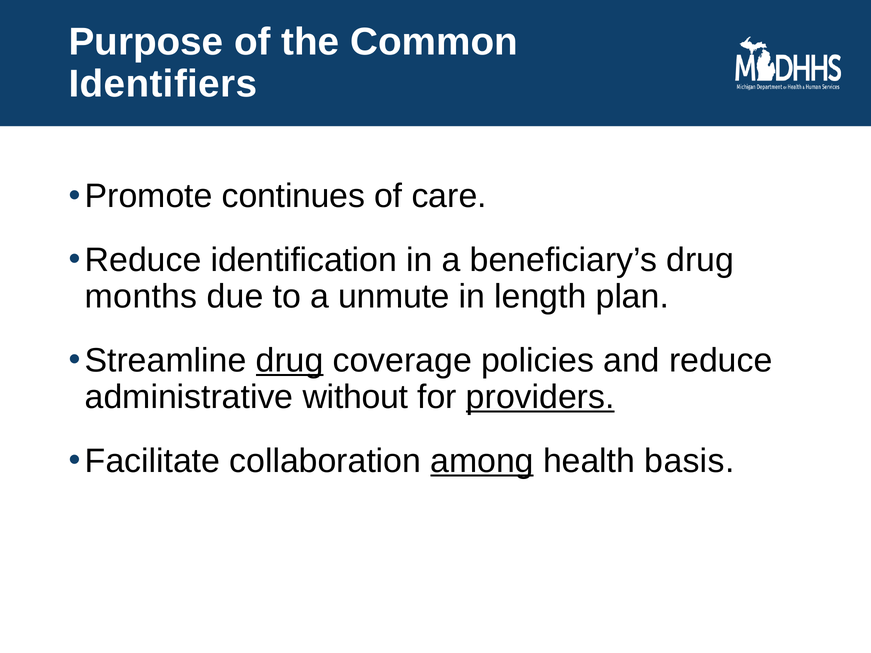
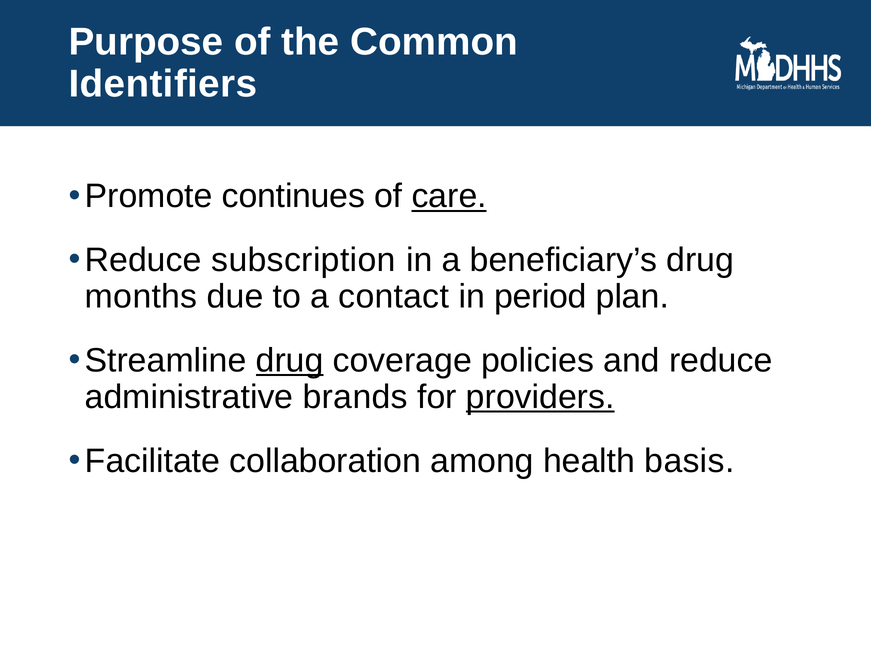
care underline: none -> present (449, 196)
identification: identification -> subscription (304, 260)
unmute: unmute -> contact (394, 297)
length: length -> period (541, 297)
without: without -> brands (355, 397)
among underline: present -> none (482, 461)
